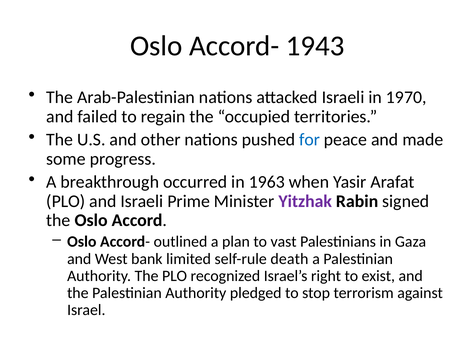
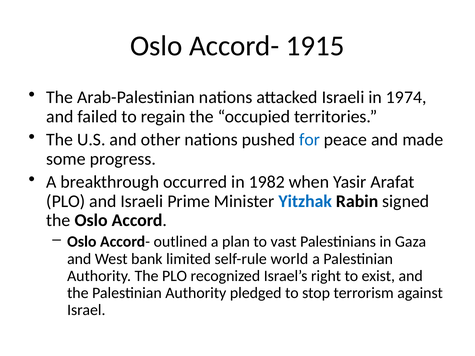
1943: 1943 -> 1915 (315, 46)
1970: 1970 -> 1974 (406, 97)
1963: 1963 -> 1982 (267, 182)
Yitzhak colour: purple -> blue (305, 201)
death: death -> world (289, 259)
